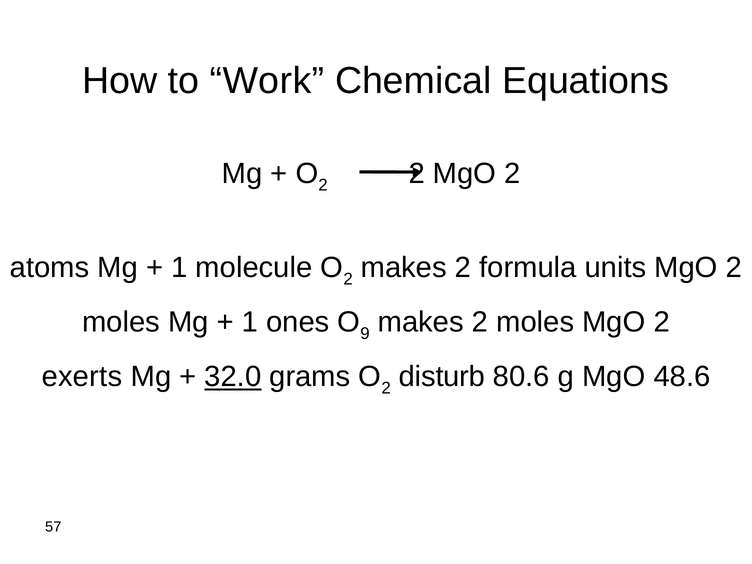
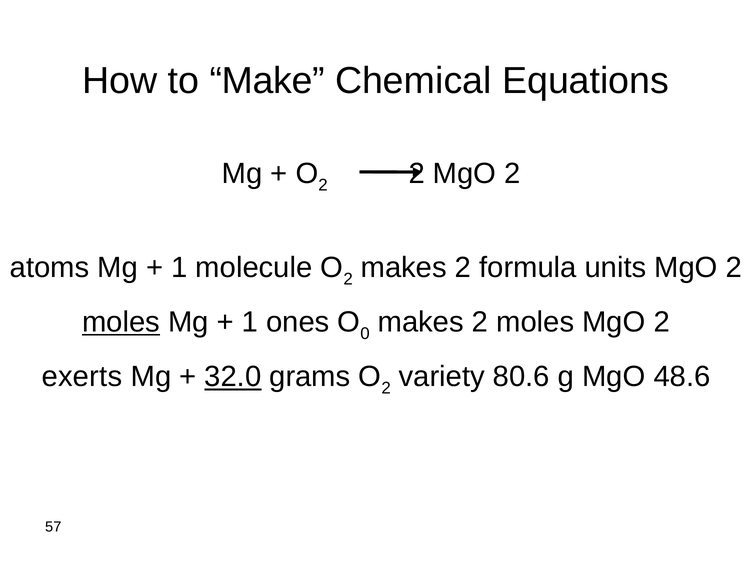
Work: Work -> Make (267, 81)
moles underline: none -> present (121, 322)
9: 9 -> 0 (365, 334)
disturb: disturb -> variety (442, 377)
